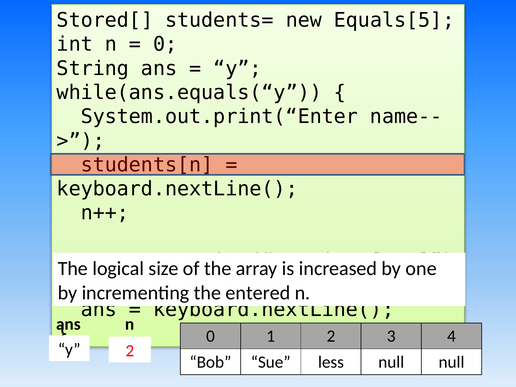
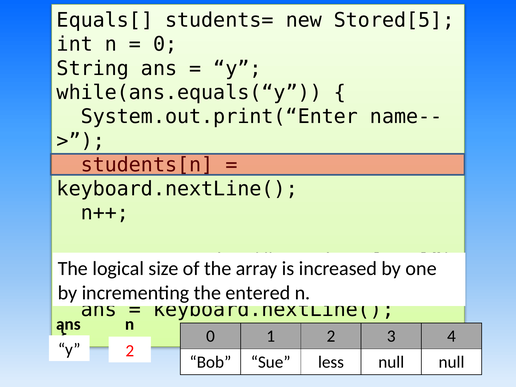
Stored[: Stored[ -> Equals[ (105, 20)
Equals[5: Equals[5 -> Stored[5 (394, 20)
